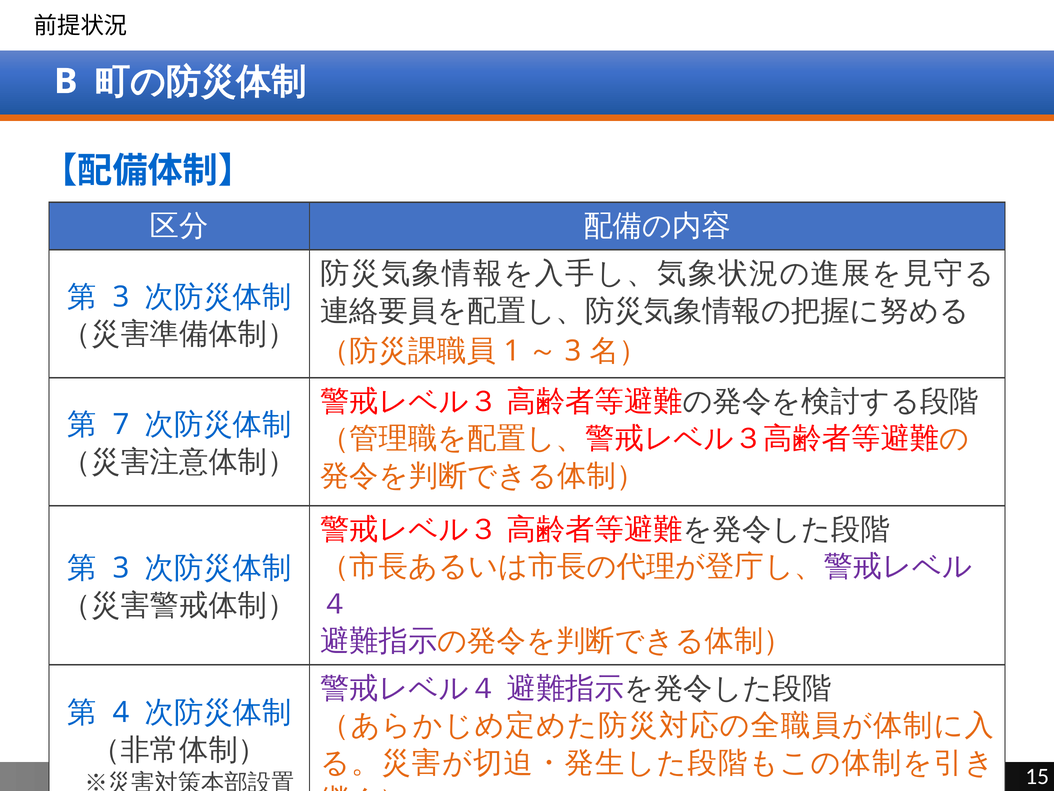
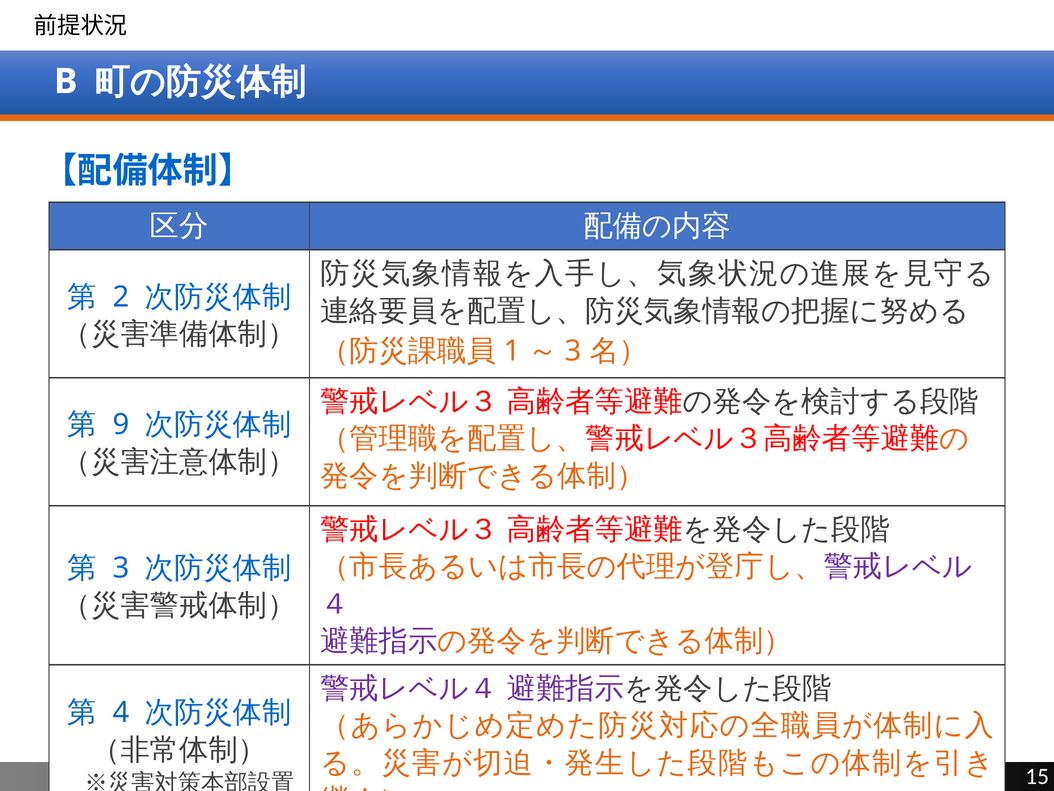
3: 3 -> 2 (121, 297)
7: 7 -> 9 (121, 425)
